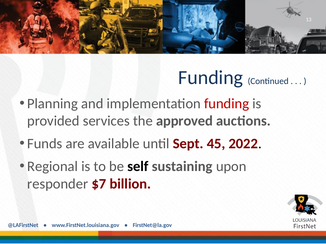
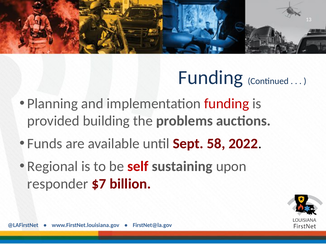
services: services -> building (106, 121)
approved: approved -> problems (184, 121)
45: 45 -> 58 (216, 144)
self colour: black -> red (138, 167)
